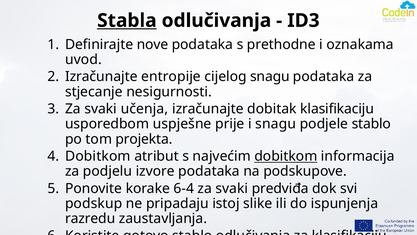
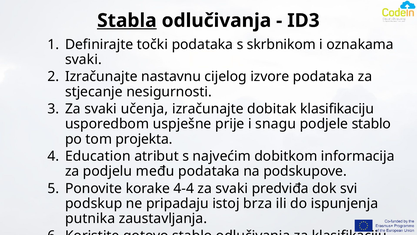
nove: nove -> točki (152, 44)
prethodne: prethodne -> skrbnikom (281, 44)
uvod: uvod -> svaki (83, 59)
entropije: entropije -> nastavnu (171, 77)
cijelog snagu: snagu -> izvore (270, 77)
Dobitkom: Dobitkom -> Education (98, 156)
dobitkom underline: present -> none (286, 156)
izvore: izvore -> među (155, 171)
6-4: 6-4 -> 4-4 (184, 188)
slike: slike -> brza (258, 203)
razredu: razredu -> putnika (90, 218)
